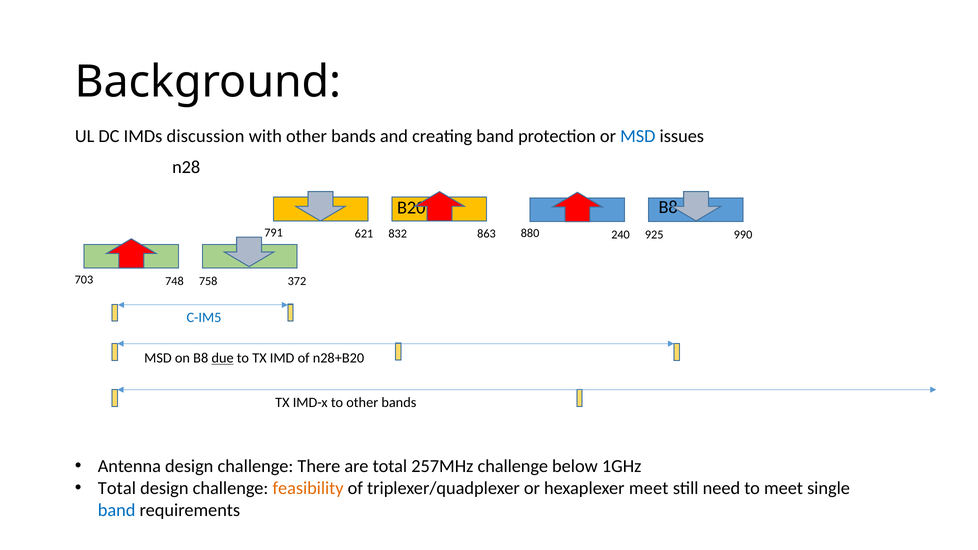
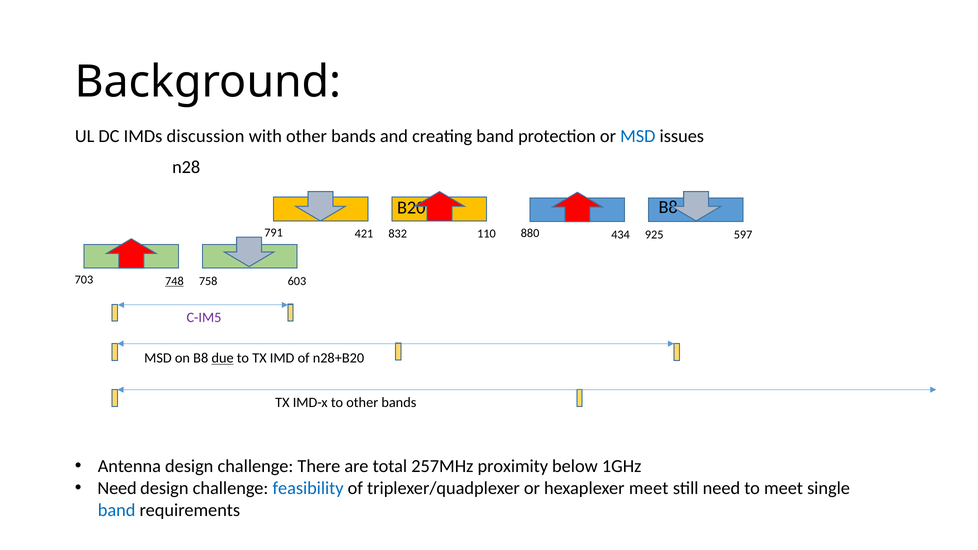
621: 621 -> 421 (364, 234)
863: 863 -> 110 (486, 234)
240: 240 -> 434 (621, 235)
990: 990 -> 597 (743, 235)
748 underline: none -> present (174, 281)
372: 372 -> 603 (297, 281)
C-IM5 colour: blue -> purple (204, 318)
257MHz challenge: challenge -> proximity (513, 466)
Total: Total -> Need (117, 488)
feasibility colour: orange -> blue (308, 488)
